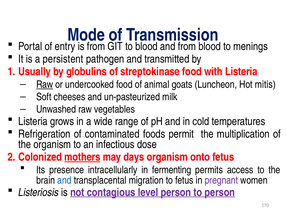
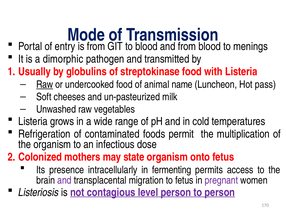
persistent: persistent -> dimorphic (63, 59)
goats: goats -> name (182, 84)
mitis: mitis -> pass (265, 84)
mothers underline: present -> none (82, 157)
days: days -> state (134, 157)
and colour: blue -> purple (64, 180)
